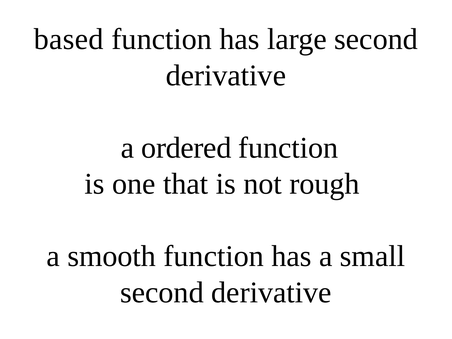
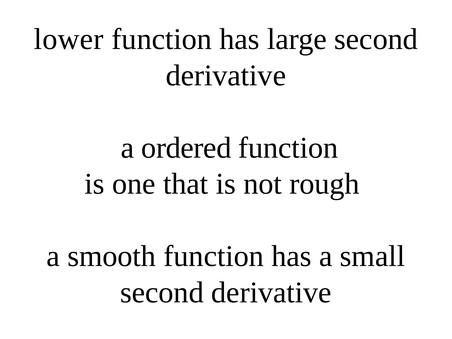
based: based -> lower (69, 39)
